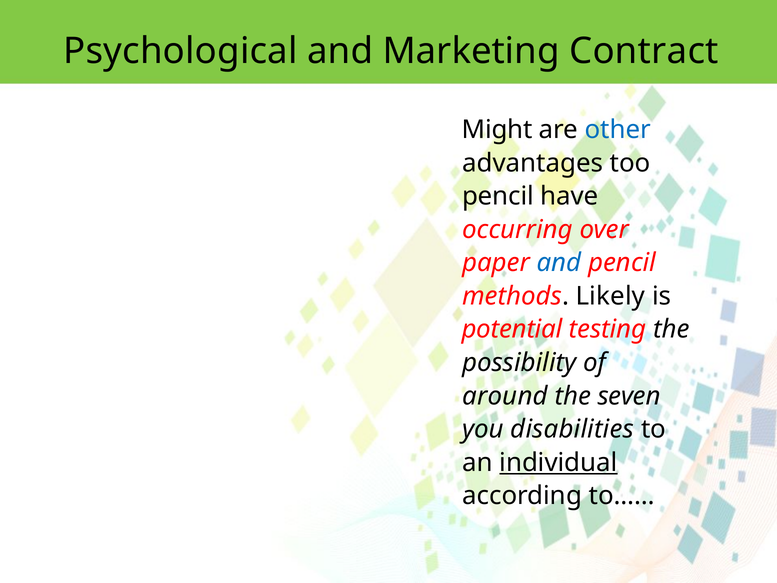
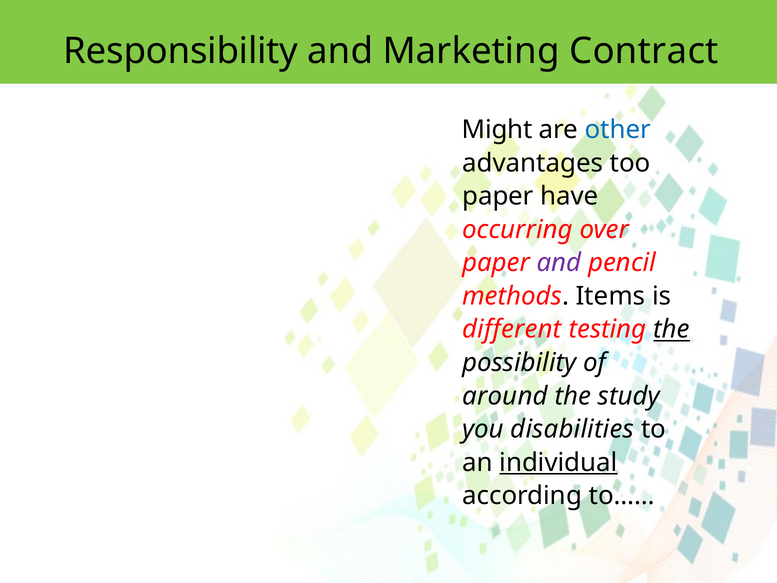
Psychological: Psychological -> Responsibility (181, 51)
pencil: pencil -> paper (498, 196)
and colour: blue -> purple (559, 263)
Likely: Likely -> Items (610, 296)
potential: potential -> different (512, 329)
the underline: none -> present (672, 329)
seven: seven -> study (629, 396)
